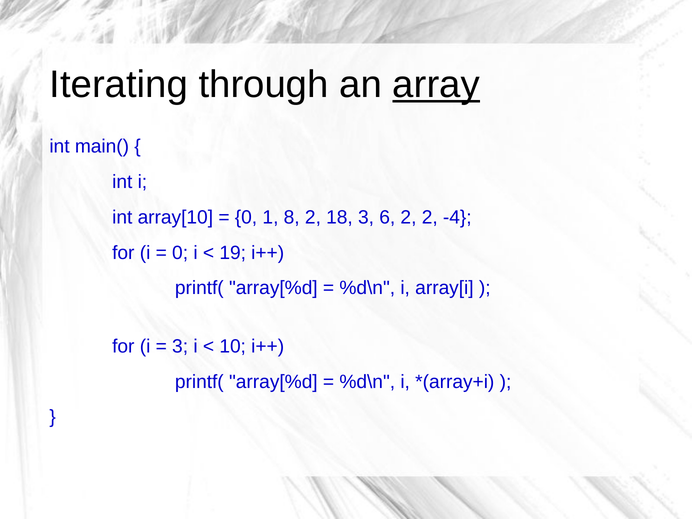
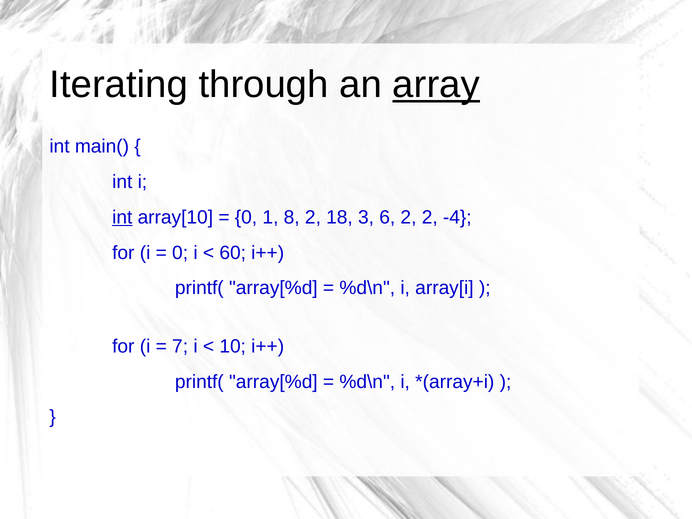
int underline: none -> present (122, 217)
19: 19 -> 60 (233, 253)
3: 3 -> 7 (180, 346)
